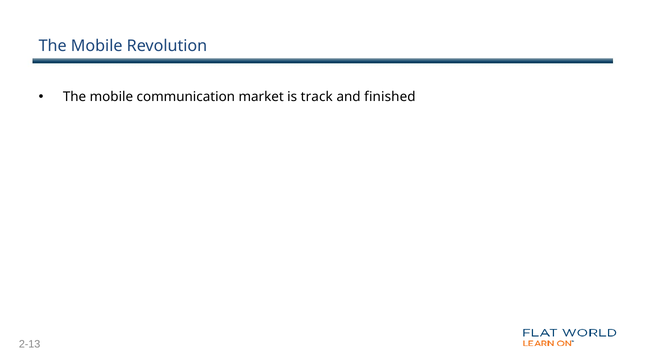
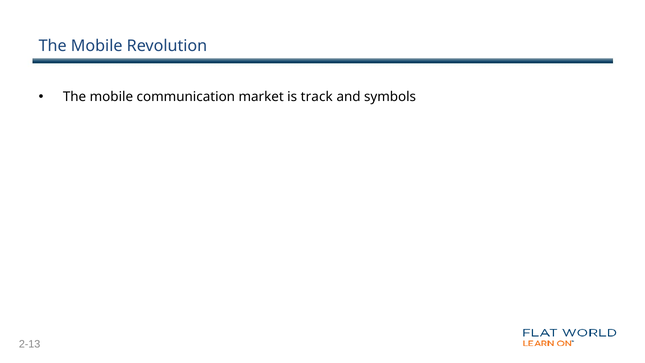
finished: finished -> symbols (390, 97)
